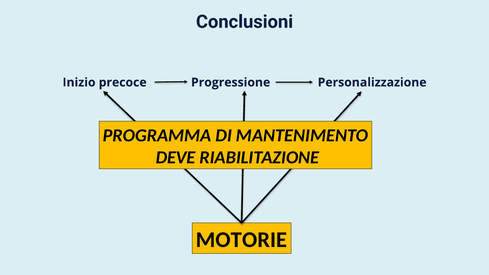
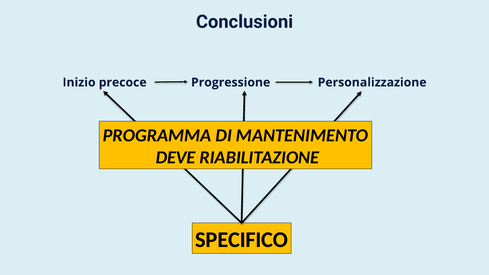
MOTORIE: MOTORIE -> SPECIFICO (242, 240)
